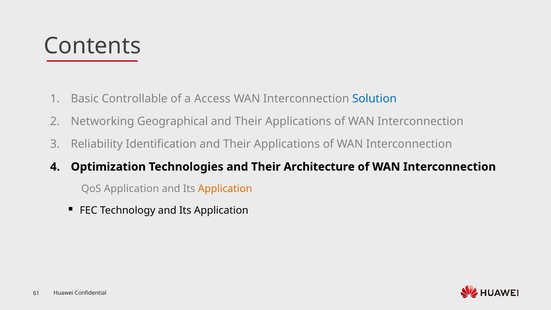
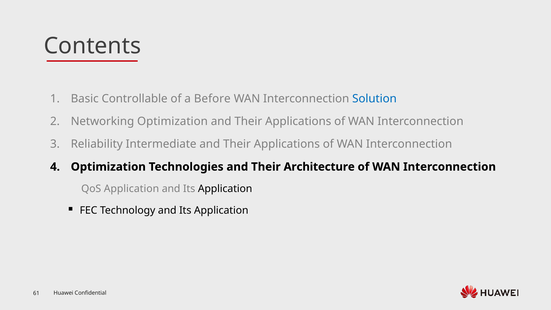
Access: Access -> Before (212, 99)
Networking Geographical: Geographical -> Optimization (172, 121)
Identification: Identification -> Intermediate (161, 144)
Application colour: orange -> black (225, 189)
